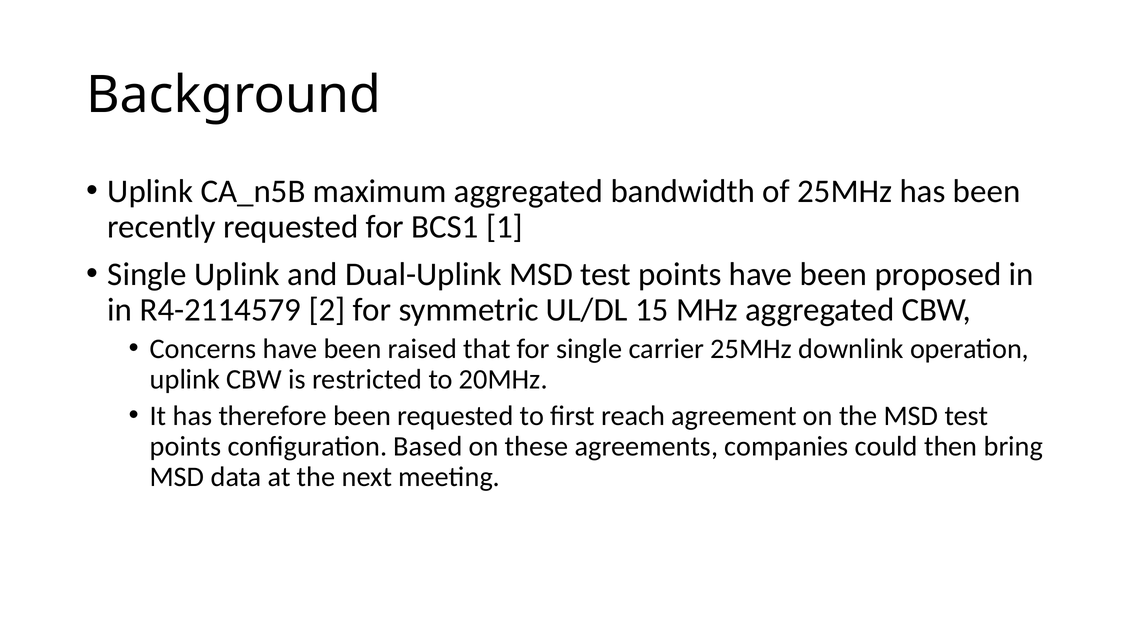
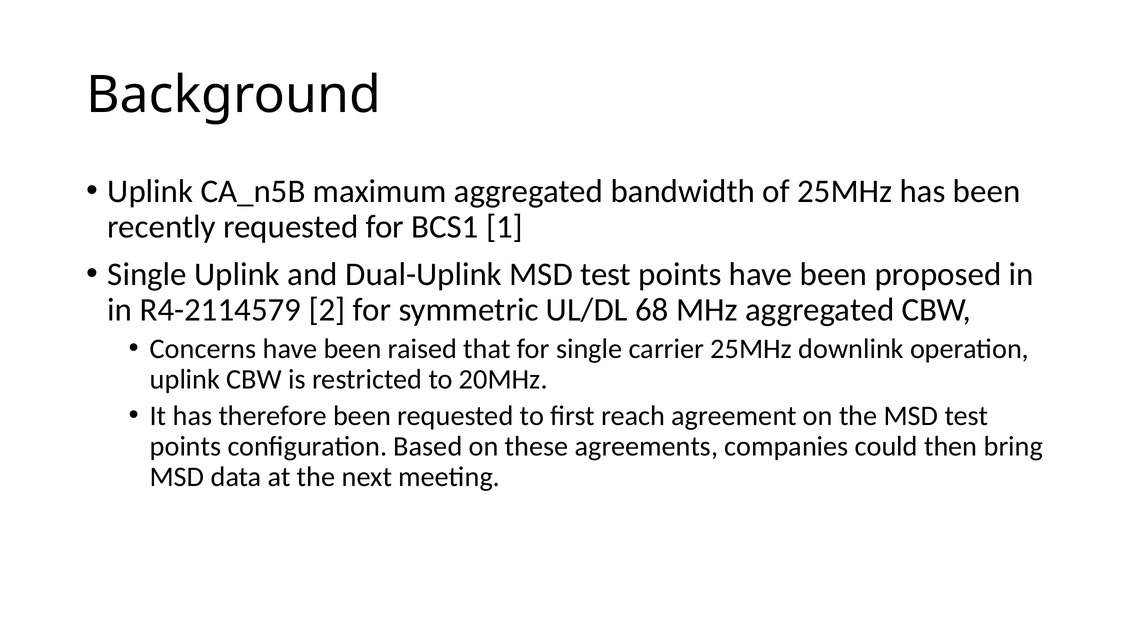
15: 15 -> 68 (652, 310)
